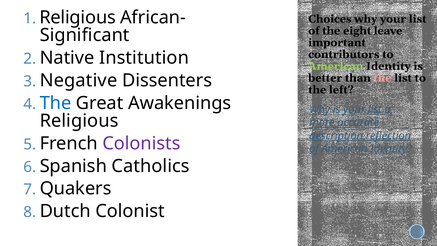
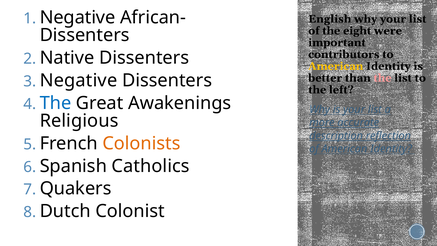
Religious: Religious -> Negative (78, 18)
Choices: Choices -> English (330, 19)
leave: leave -> were (388, 31)
Significant: Significant -> Dissenters (85, 35)
Native Institution: Institution -> Dissenters (144, 58)
American colour: light green -> yellow (336, 66)
Colonists colour: purple -> orange (141, 143)
